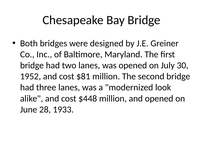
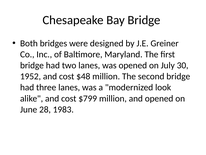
$81: $81 -> $48 (83, 76)
$448: $448 -> $799 (88, 98)
1933: 1933 -> 1983 (63, 109)
